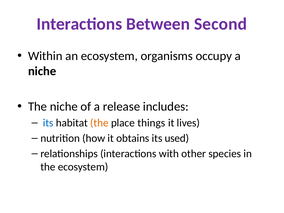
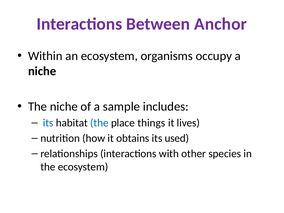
Second: Second -> Anchor (221, 24)
release: release -> sample (121, 107)
the colour: orange -> blue (99, 123)
